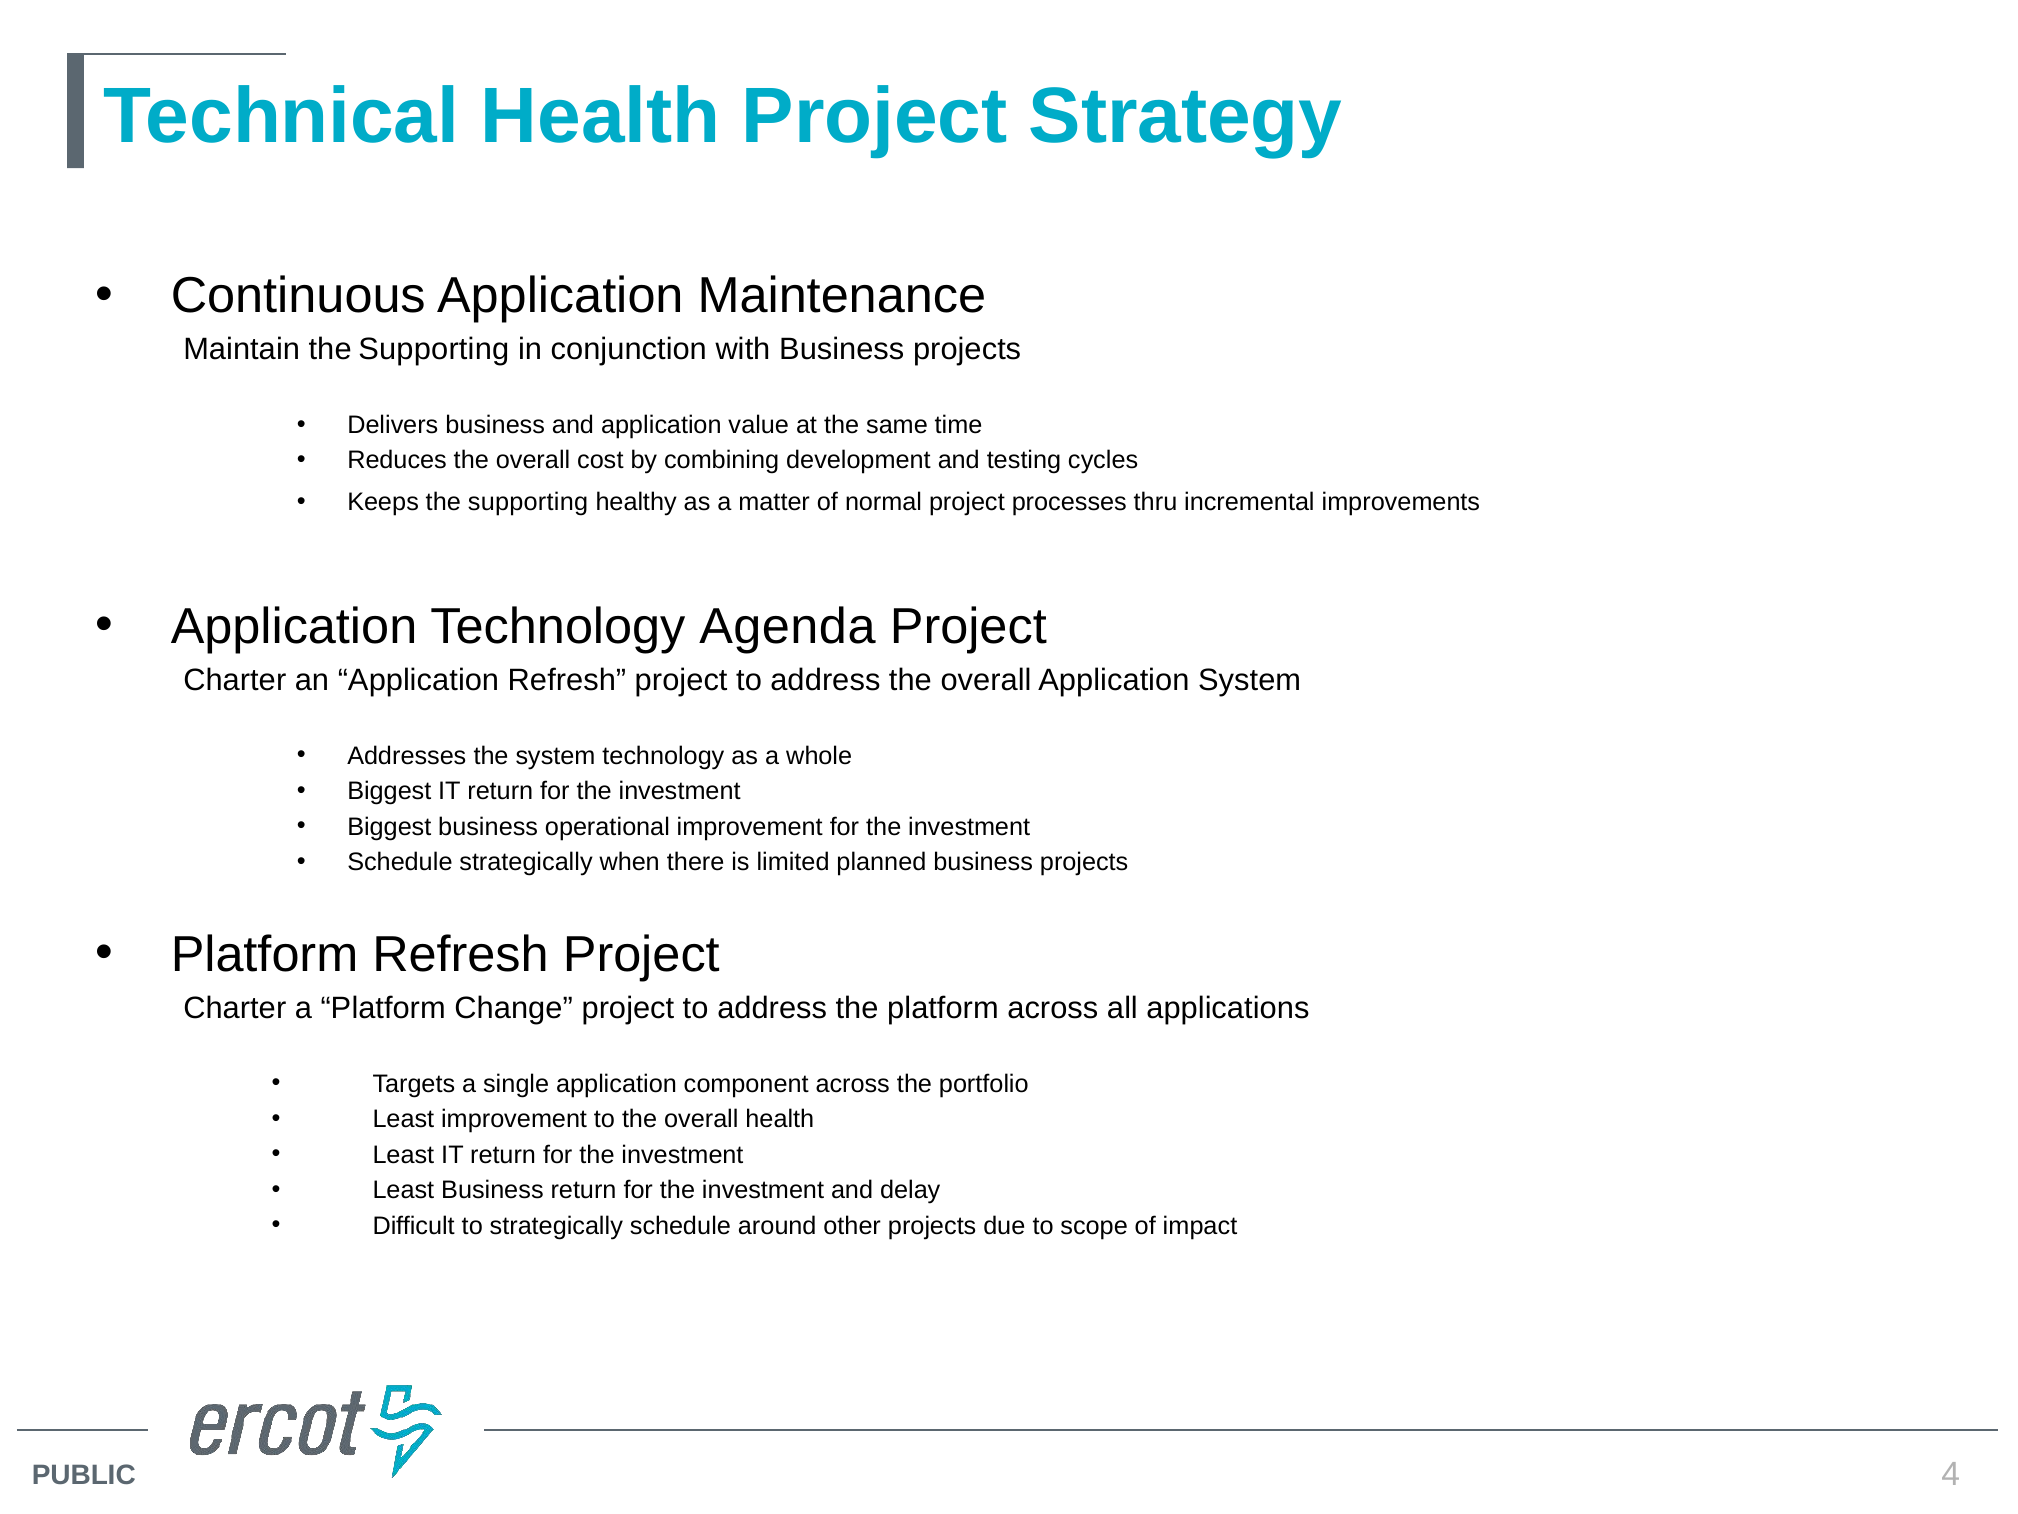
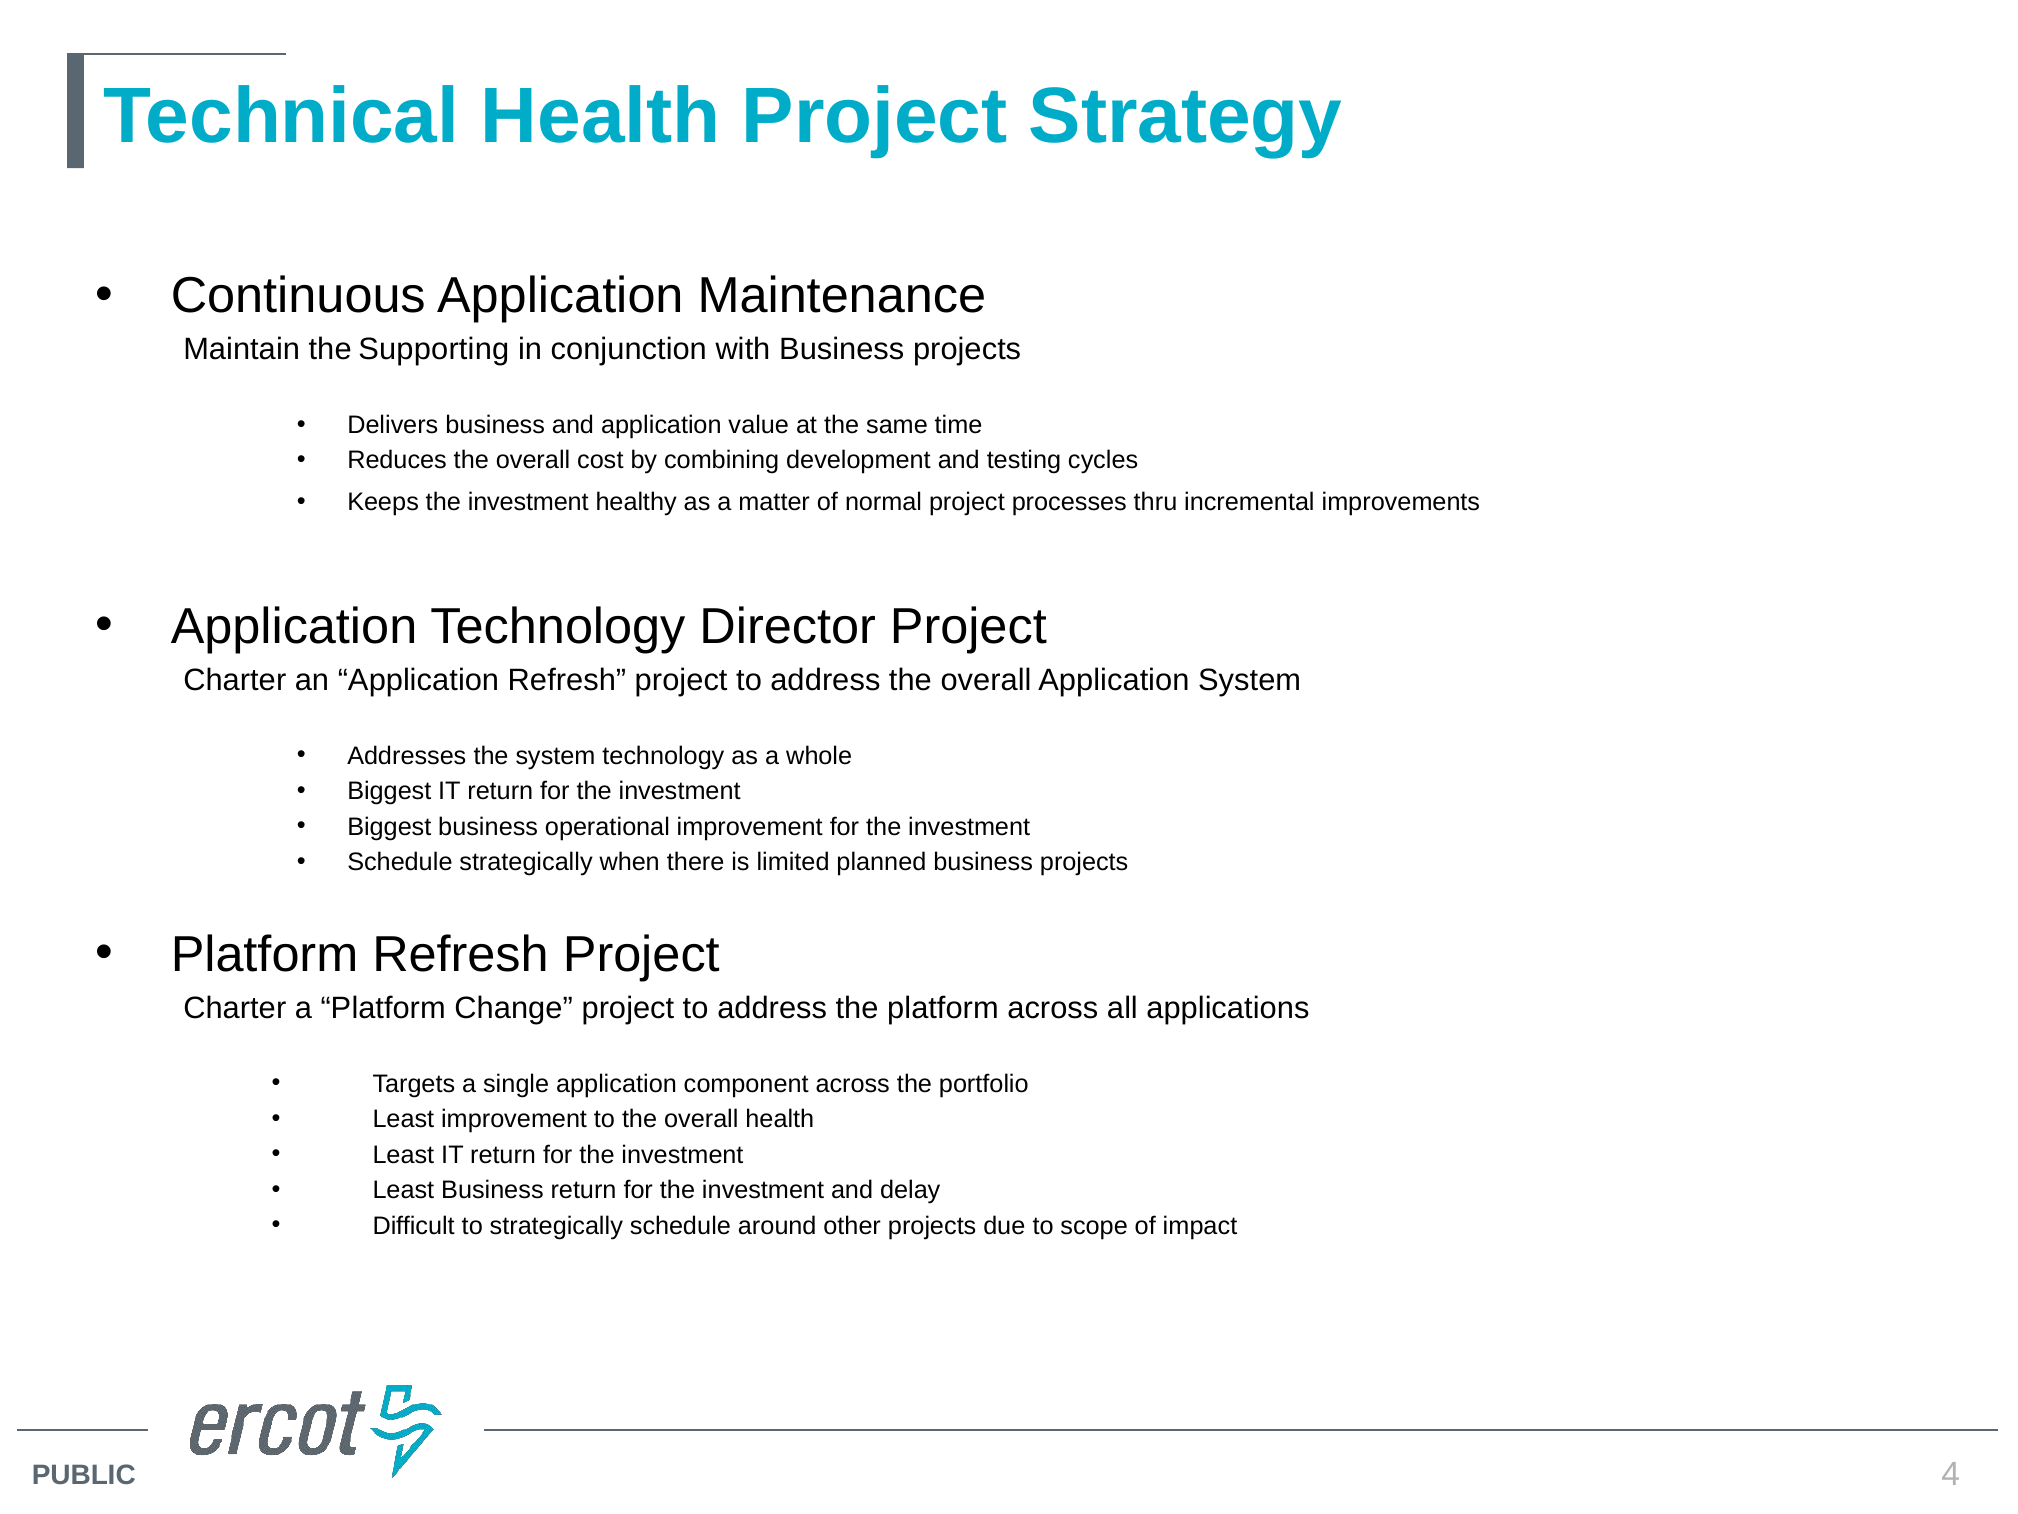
Keeps the supporting: supporting -> investment (528, 502)
Agenda: Agenda -> Director (788, 627)
